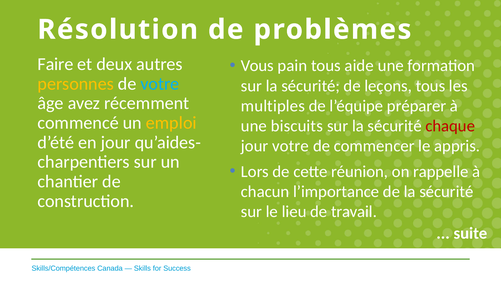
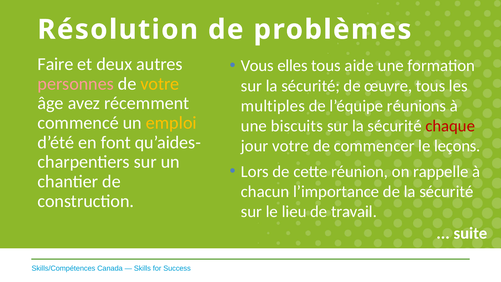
pain: pain -> elles (293, 66)
personnes colour: yellow -> pink (76, 84)
votre colour: light blue -> yellow (160, 84)
leçons: leçons -> œuvre (388, 86)
préparer: préparer -> réunions (417, 106)
en jour: jour -> font (116, 142)
appris: appris -> leçons (457, 146)
